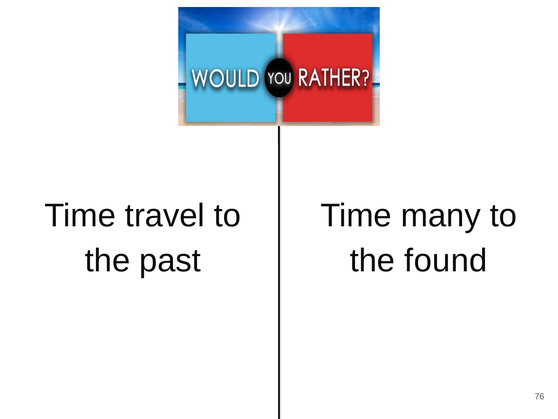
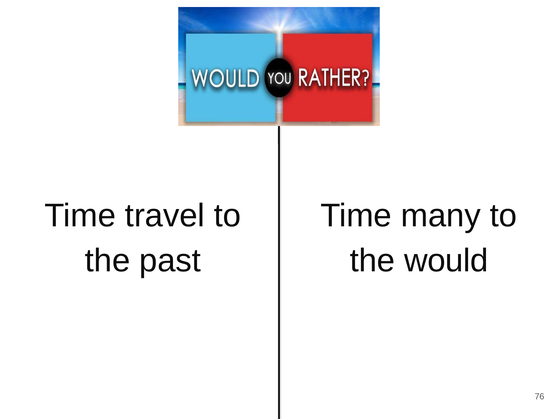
found: found -> would (446, 261)
